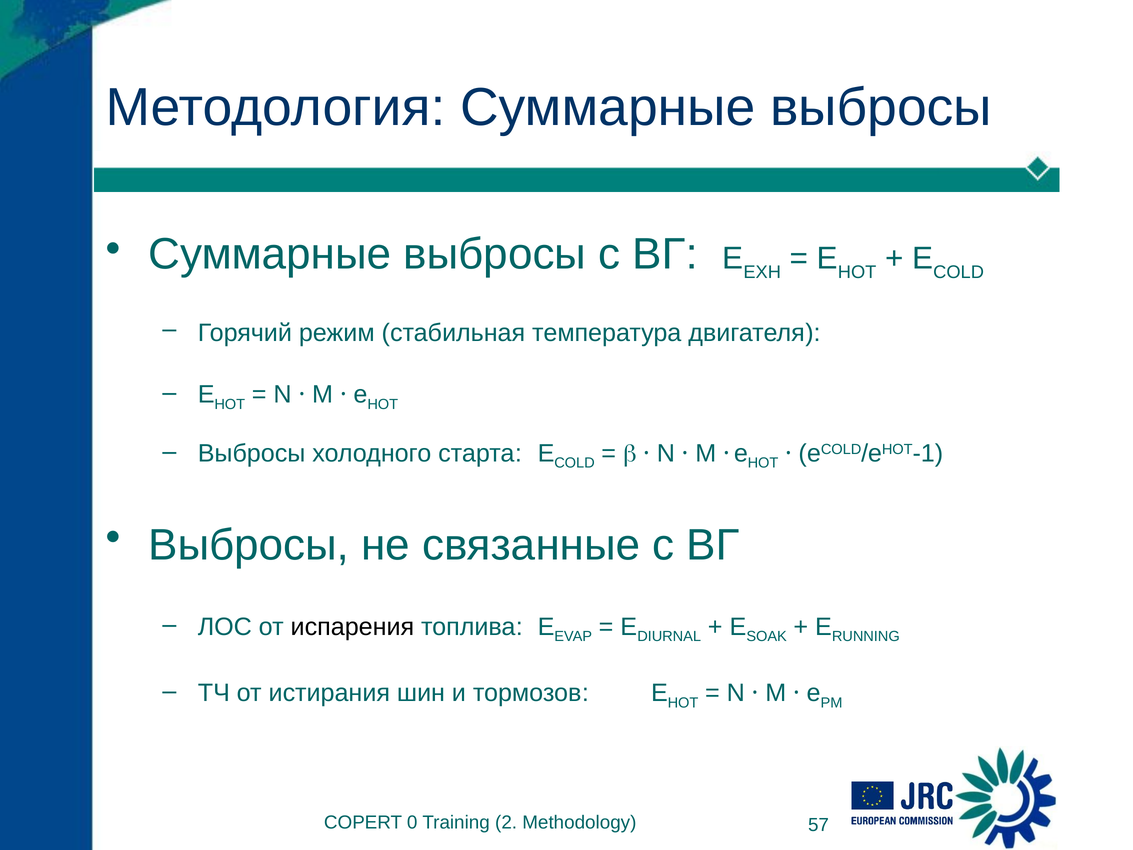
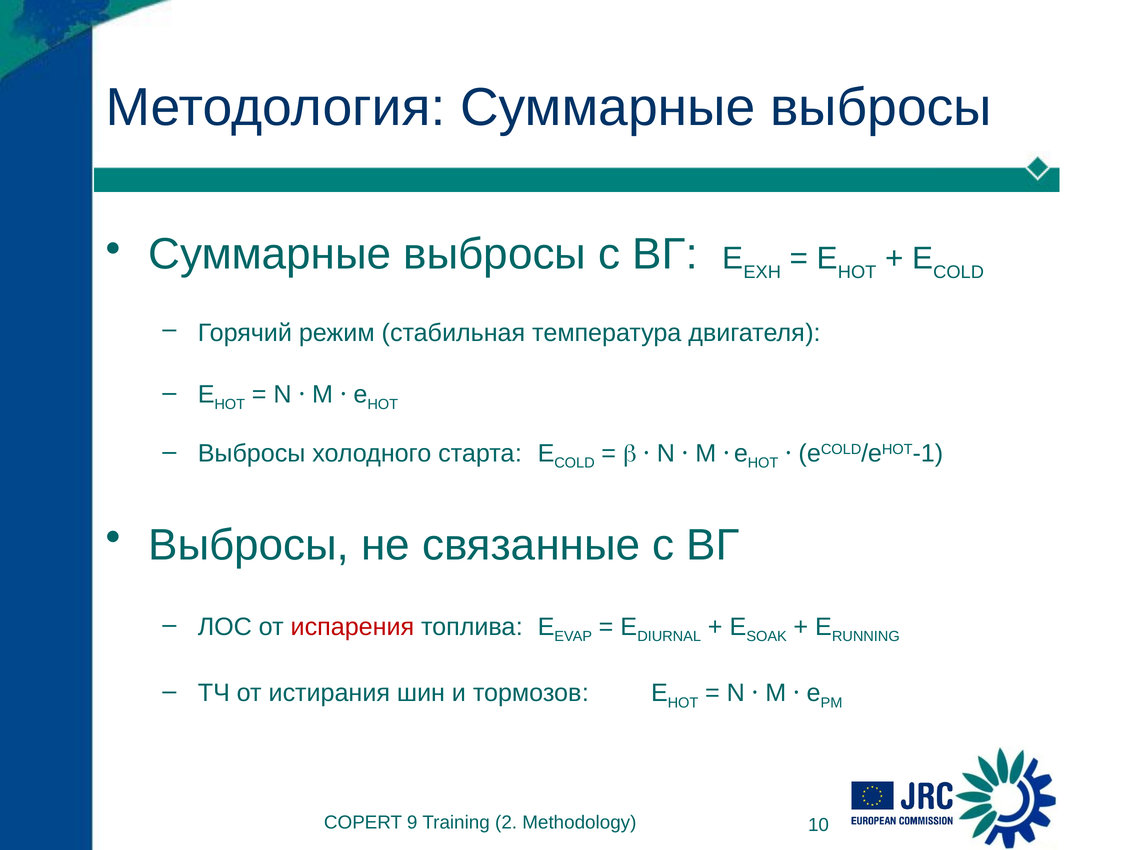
испарения colour: black -> red (352, 627)
0: 0 -> 9 (412, 822)
57: 57 -> 10 (819, 825)
